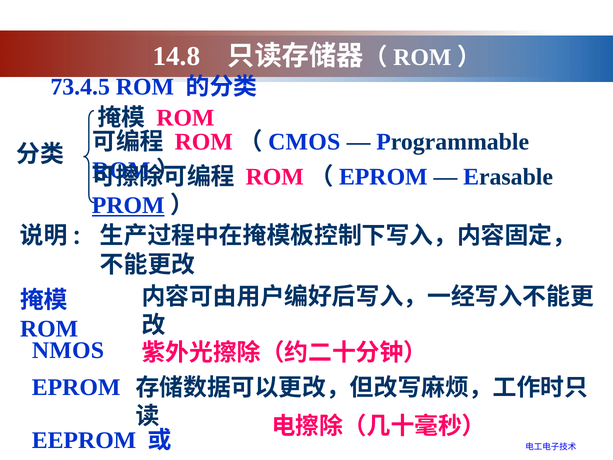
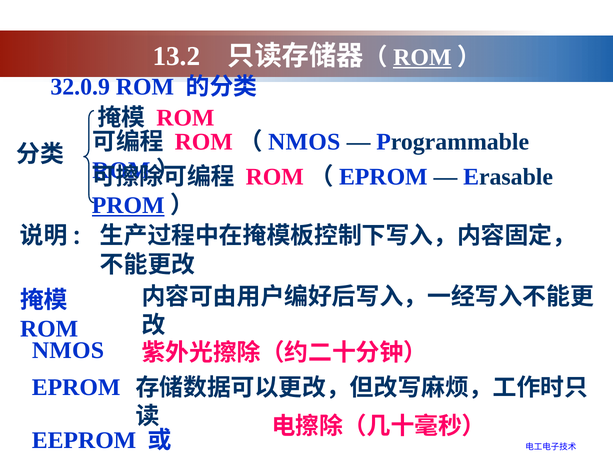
14.8: 14.8 -> 13.2 (176, 56)
ROM underline: none -> present (422, 58)
73.4.5: 73.4.5 -> 32.0.9 (80, 87)
CMOS: CMOS -> NMOS (304, 142)
